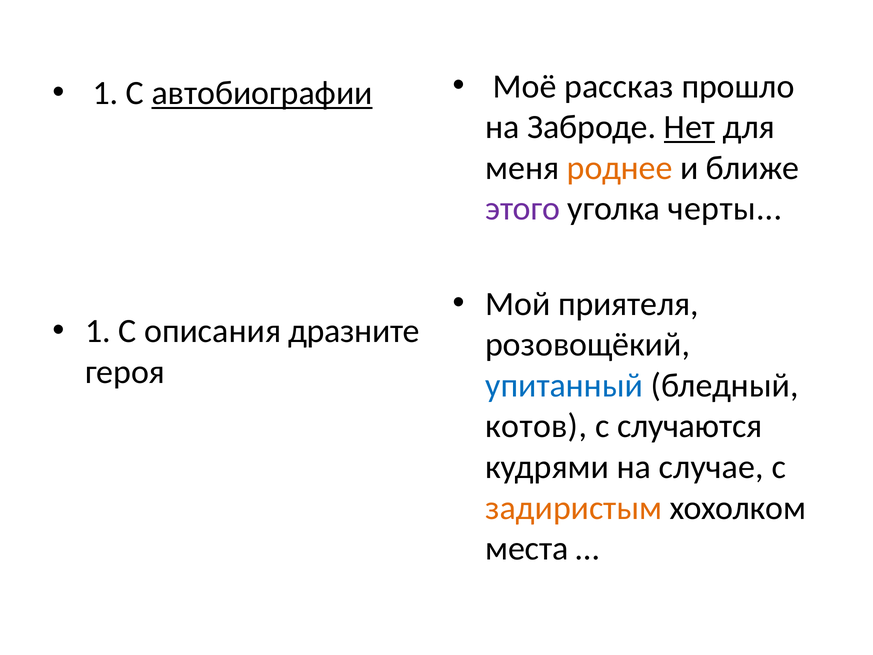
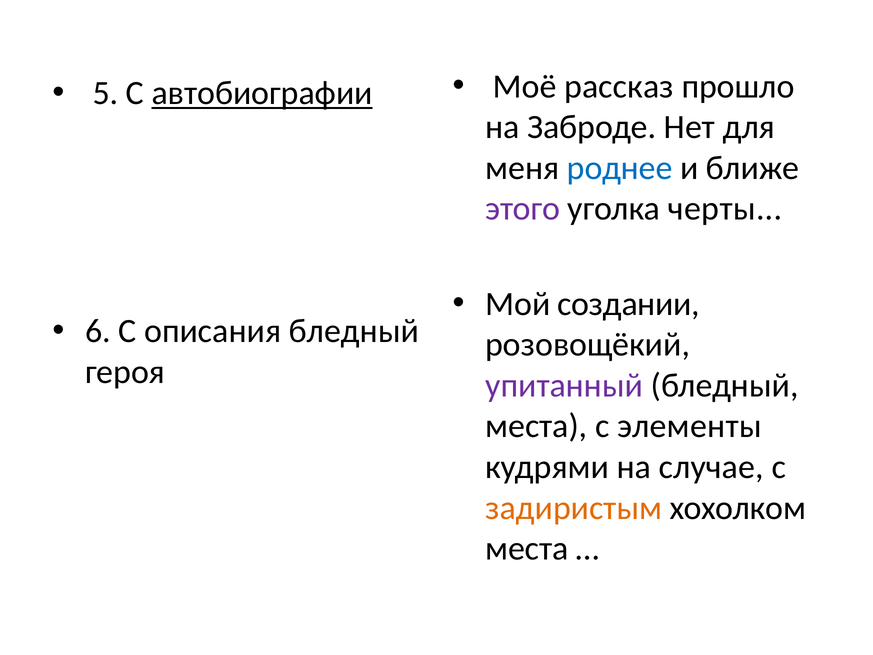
1: 1 -> 5 (106, 93)
Нет underline: present -> none (690, 127)
роднее colour: orange -> blue (620, 168)
приятеля: приятеля -> создании (629, 304)
1: 1 -> 6 (98, 331)
описания дразните: дразните -> бледный (354, 331)
упитанный colour: blue -> purple (564, 385)
котов: котов -> места (536, 426)
случаются: случаются -> элементы (689, 426)
